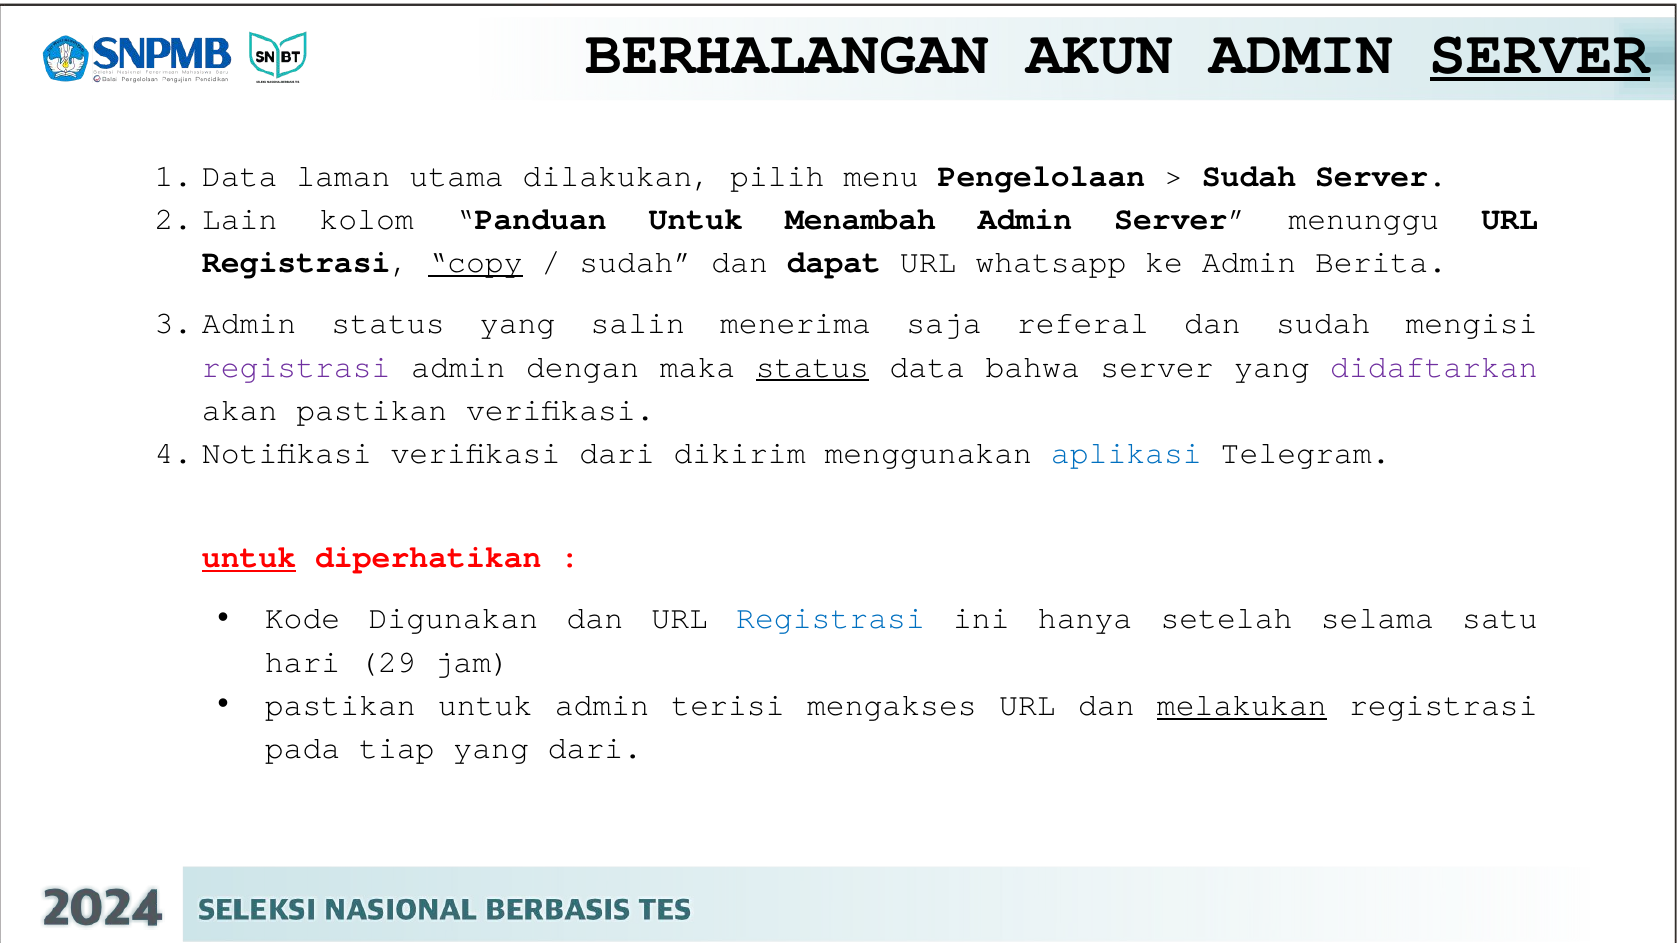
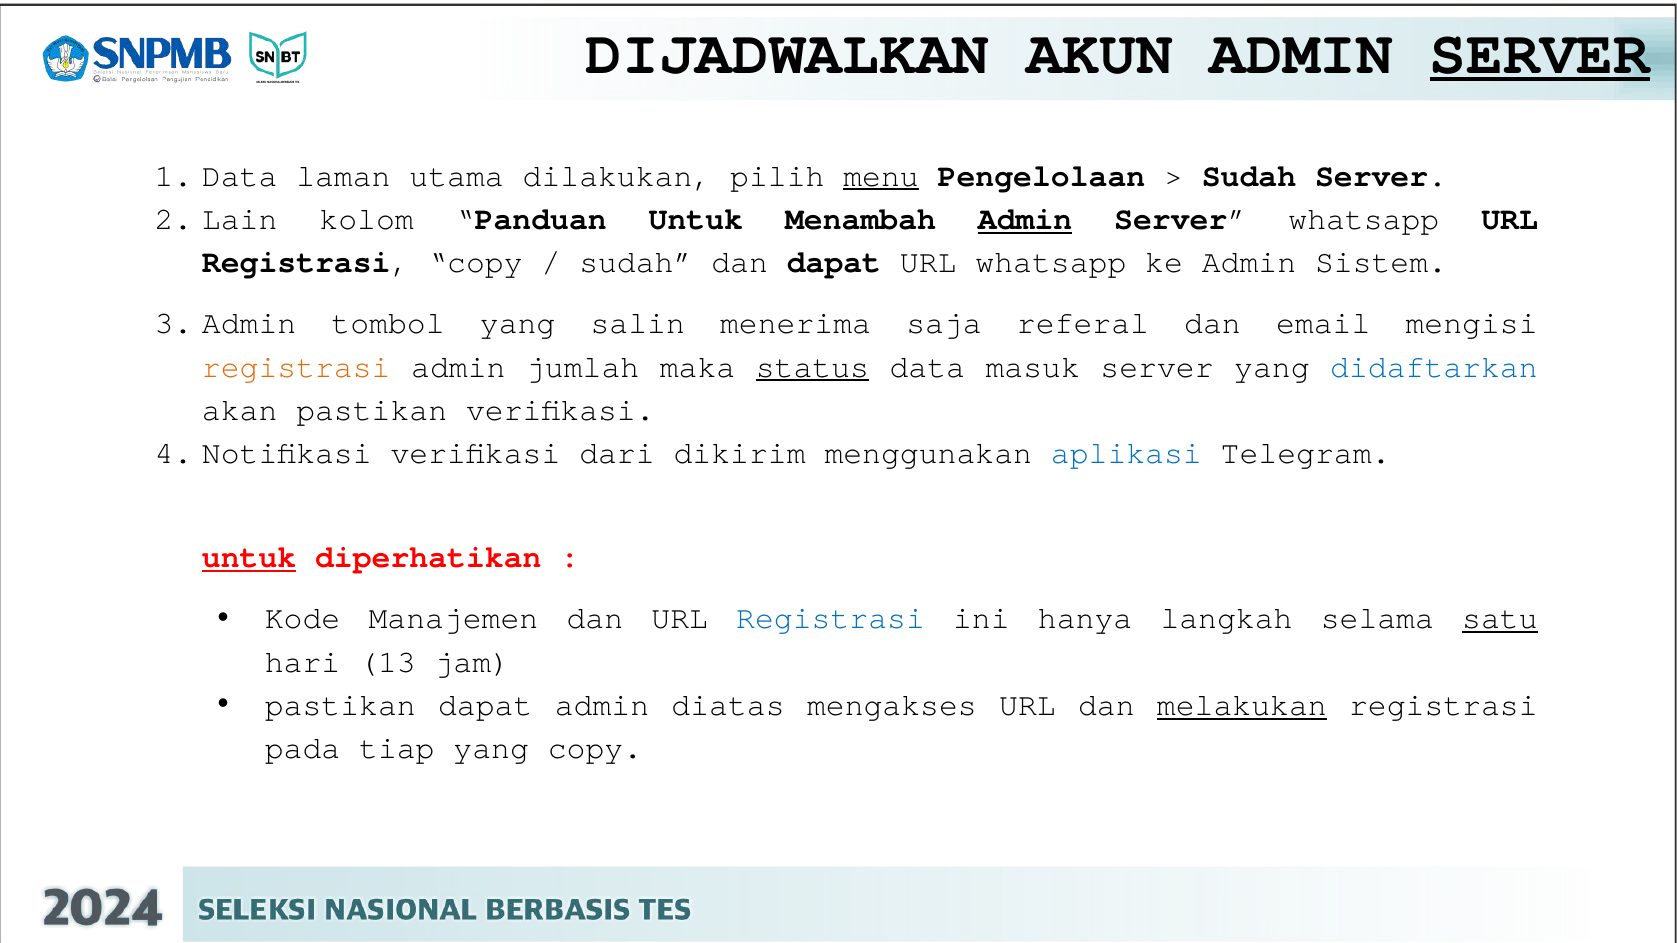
BERHALANGAN: BERHALANGAN -> DIJADWALKAN (788, 53)
menu underline: none -> present (881, 176)
Admin underline: none -> present (1025, 219)
Server menunggu: menunggu -> whatsapp (1364, 219)
copy underline: present -> none (475, 263)
Berita: Berita -> Sistem (1381, 263)
Admin status: status -> tombol (388, 323)
dan sudah: sudah -> email (1323, 323)
registrasi colour: purple -> orange (296, 367)
dengan: dengan -> jumlah (583, 367)
bahwa: bahwa -> masuk (1033, 367)
didaftarkan colour: purple -> blue (1434, 367)
Digunakan: Digunakan -> Manajemen (453, 619)
setelah: setelah -> langkah (1227, 619)
satu underline: none -> present (1500, 619)
29: 29 -> 13 (387, 662)
pastikan untuk: untuk -> dapat (485, 705)
terisi: terisi -> diatas (728, 705)
yang dari: dari -> copy (595, 749)
